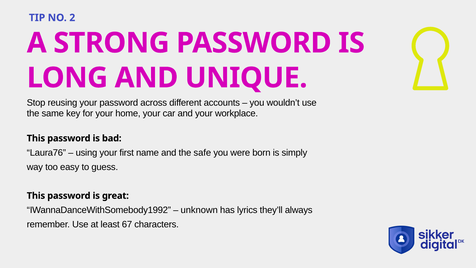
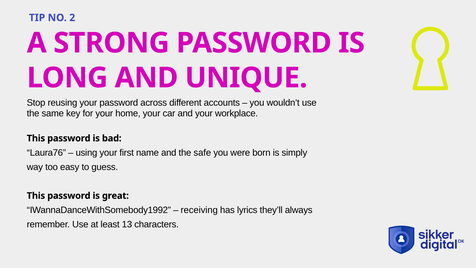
unknown: unknown -> receiving (199, 210)
67: 67 -> 13 (127, 224)
